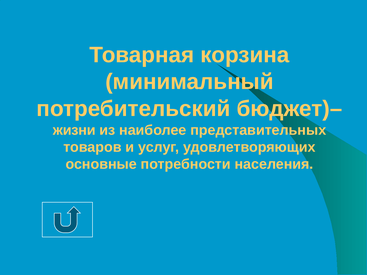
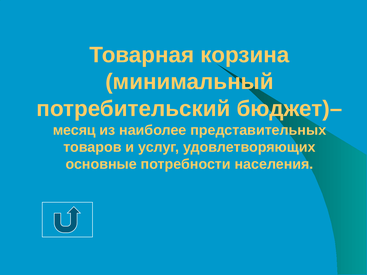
жизни: жизни -> месяц (74, 130)
